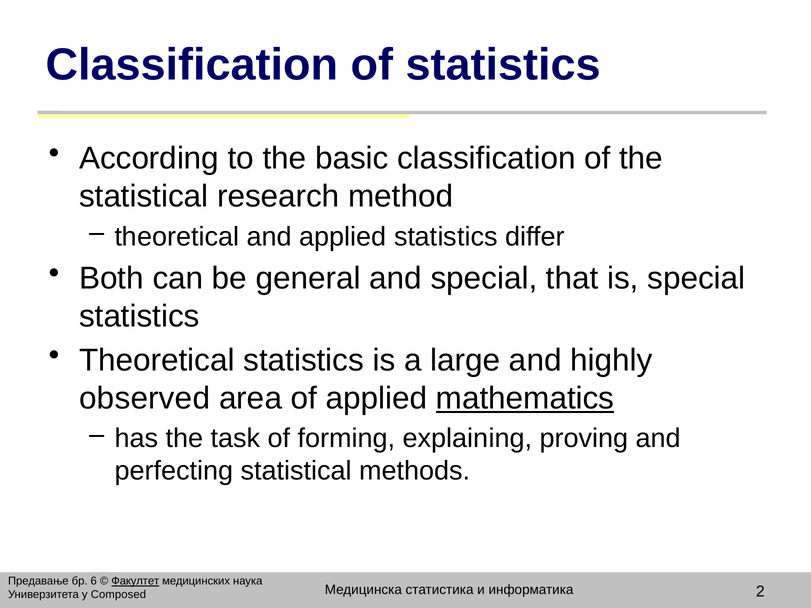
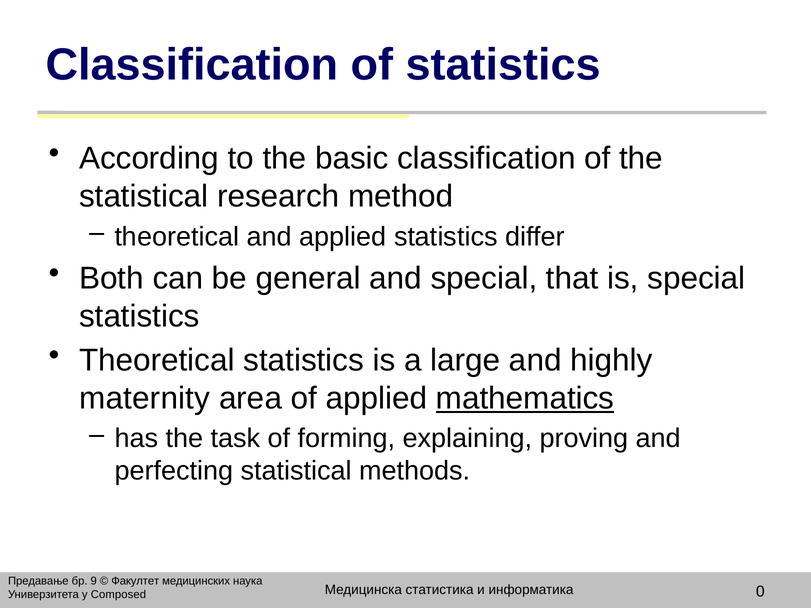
observed: observed -> maternity (145, 398)
6: 6 -> 9 (94, 581)
Факултет underline: present -> none (135, 581)
2: 2 -> 0 (760, 592)
